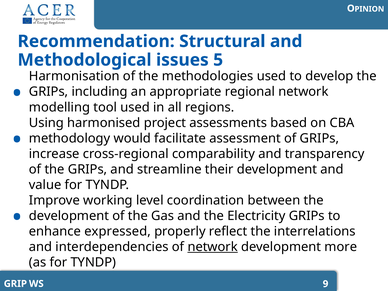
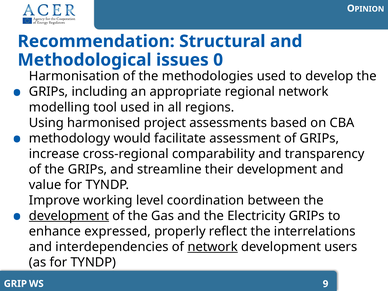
5: 5 -> 0 (218, 60)
development underline: none -> present (69, 216)
more: more -> users (341, 247)
